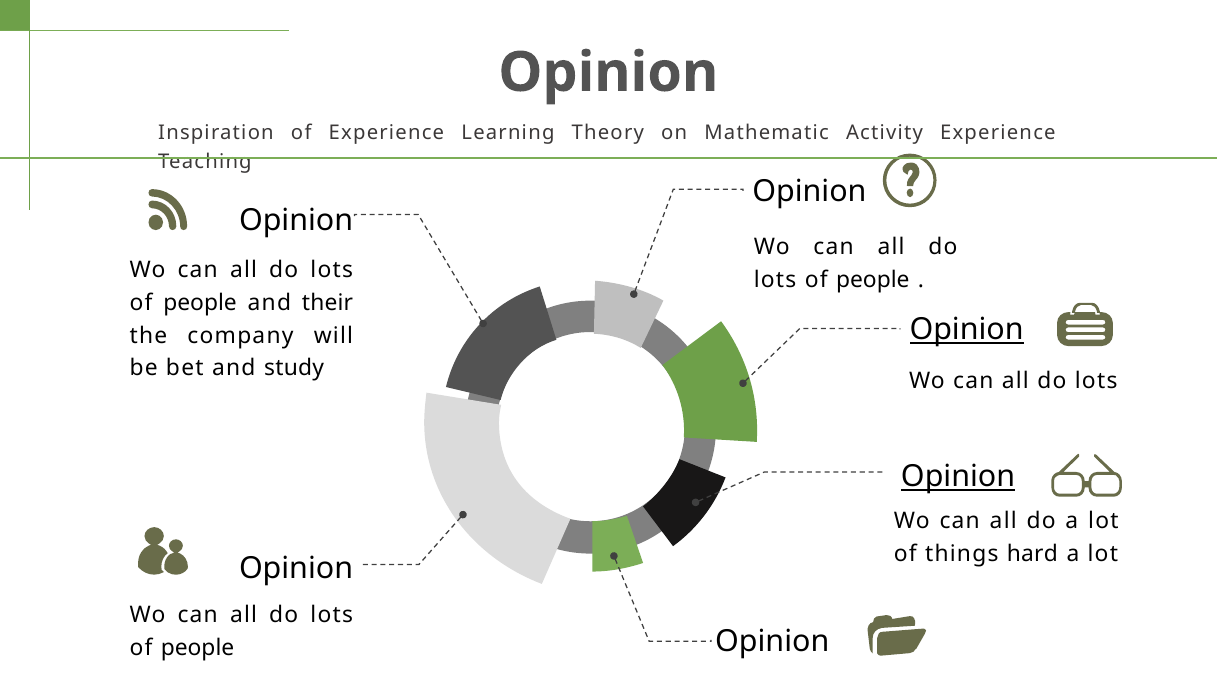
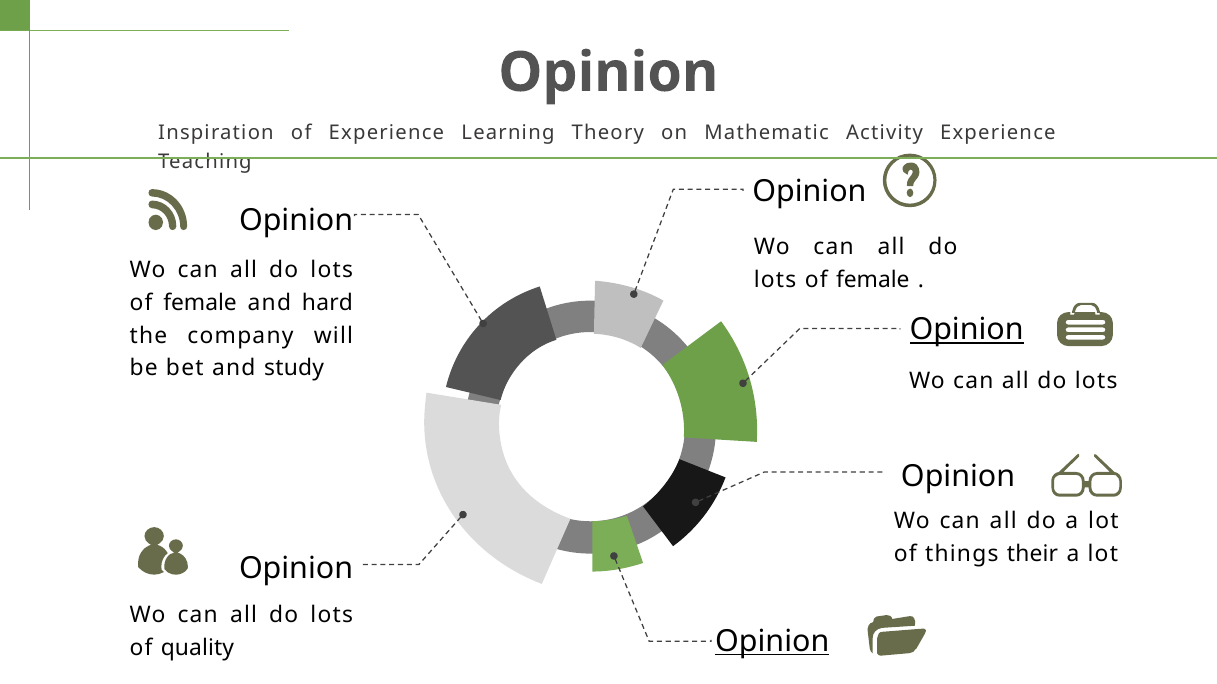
people: people -> female (873, 280)
people: people -> female (200, 303)
their: their -> hard (327, 303)
Opinion underline: present -> none (958, 477)
hard: hard -> their (1032, 554)
Opinion underline: none -> present (772, 642)
people: people -> quality (197, 648)
